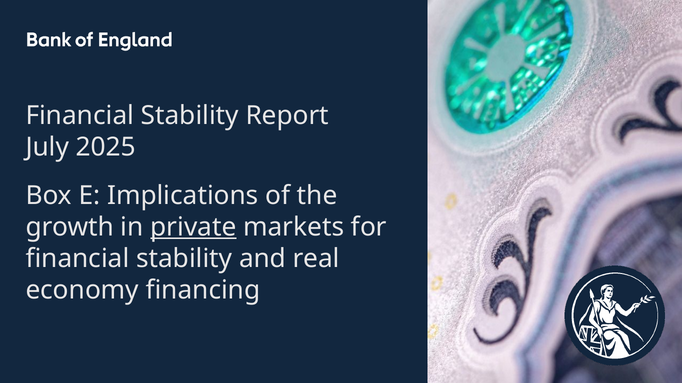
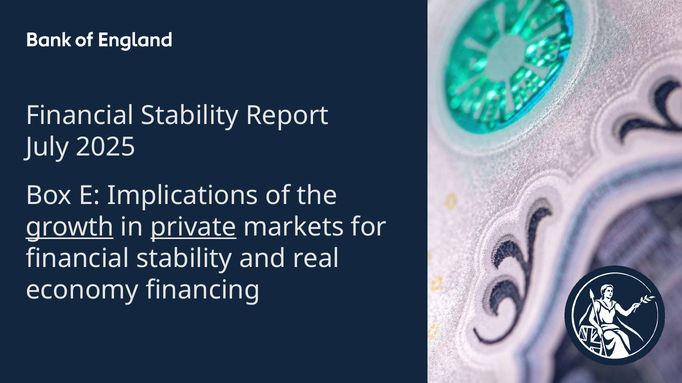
growth underline: none -> present (70, 227)
